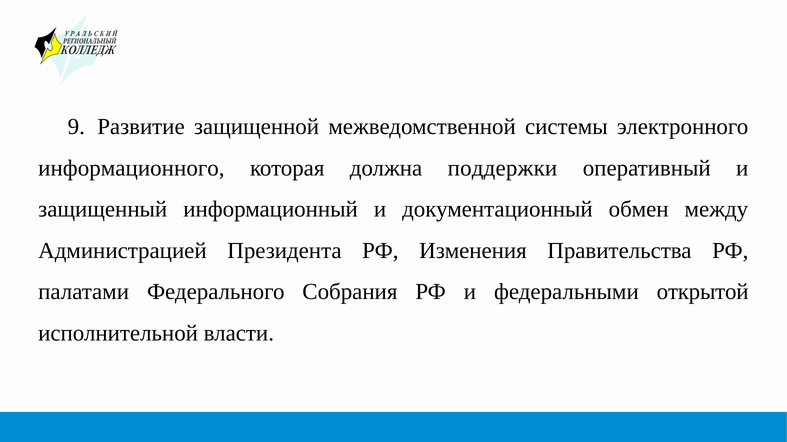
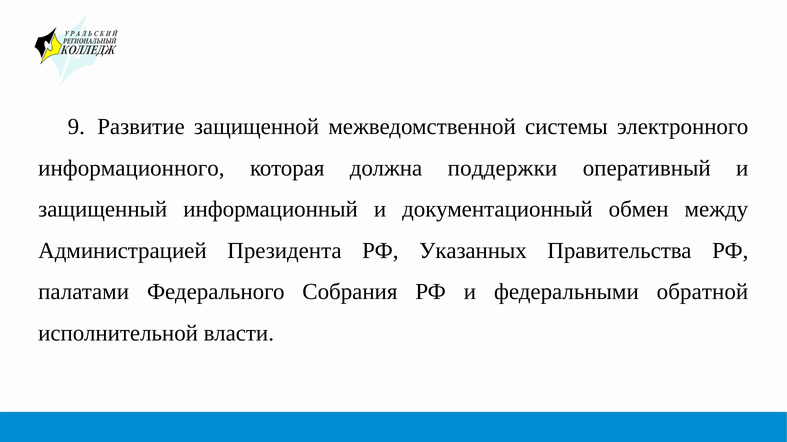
Изменения: Изменения -> Указанных (473, 251)
открытой: открытой -> обратной (702, 292)
